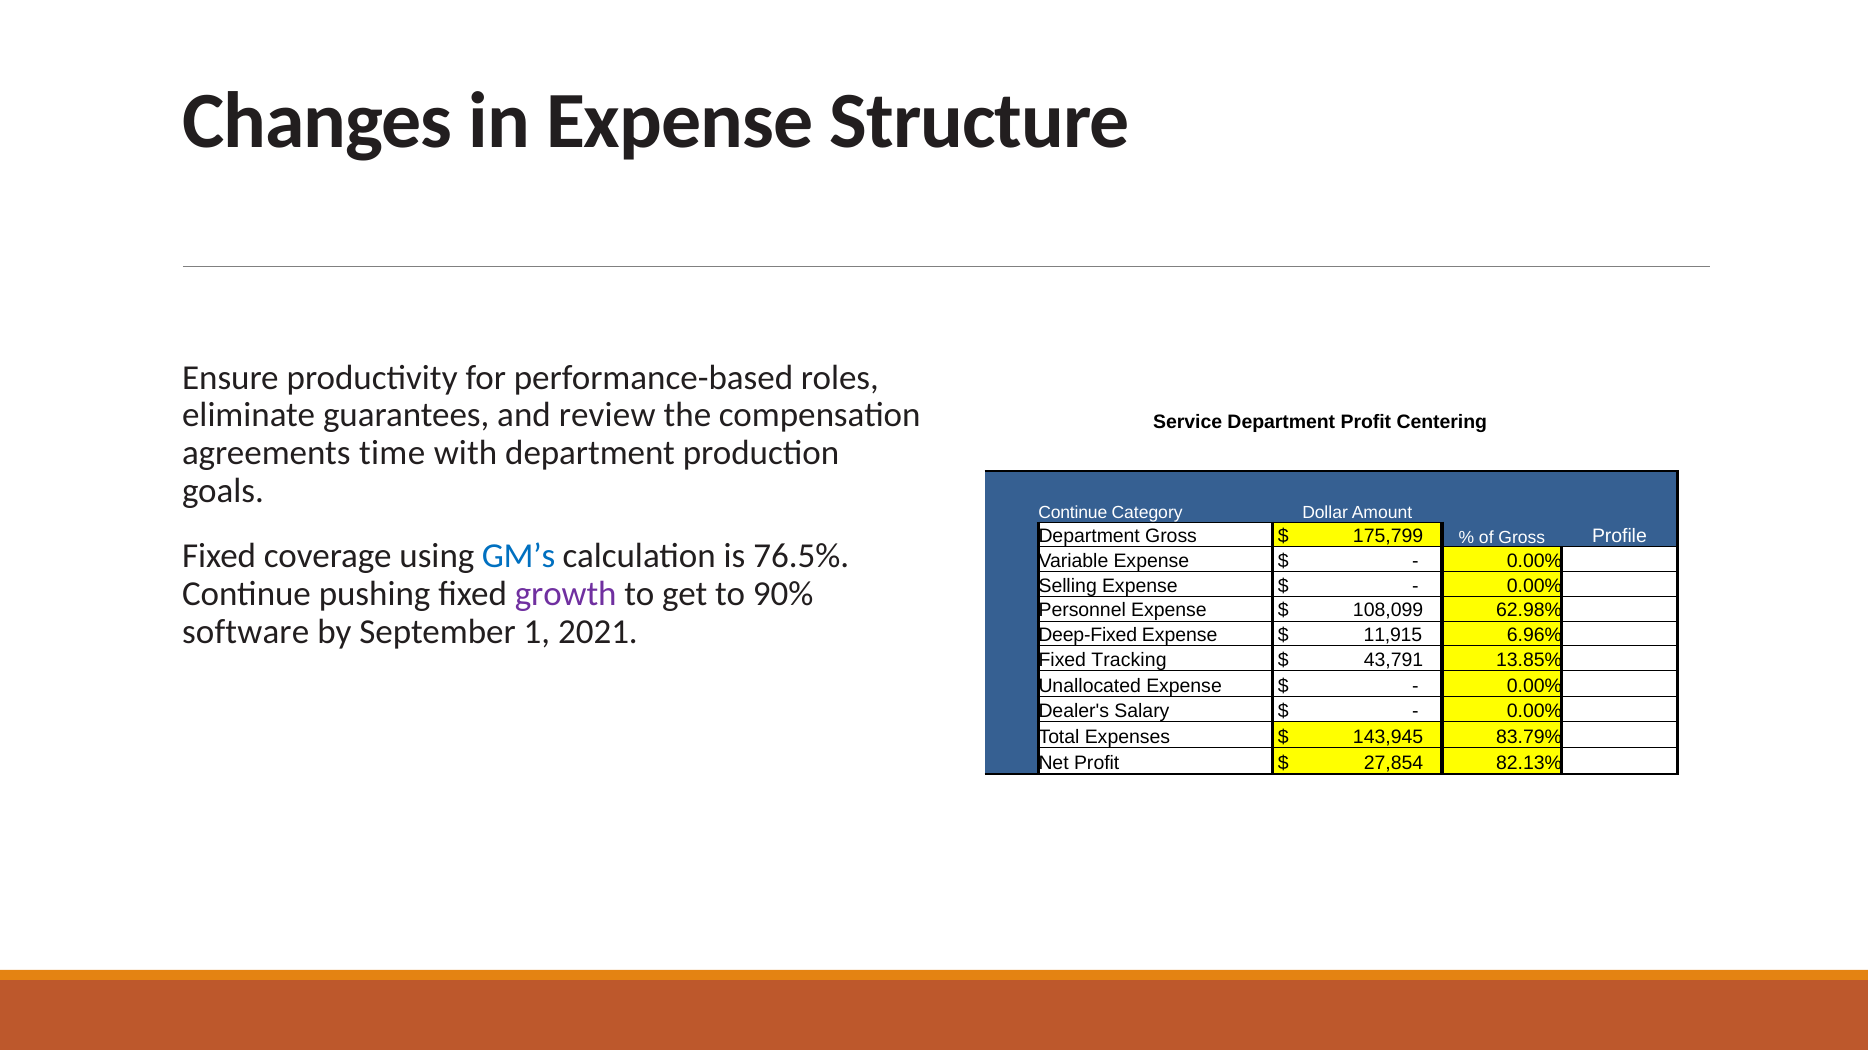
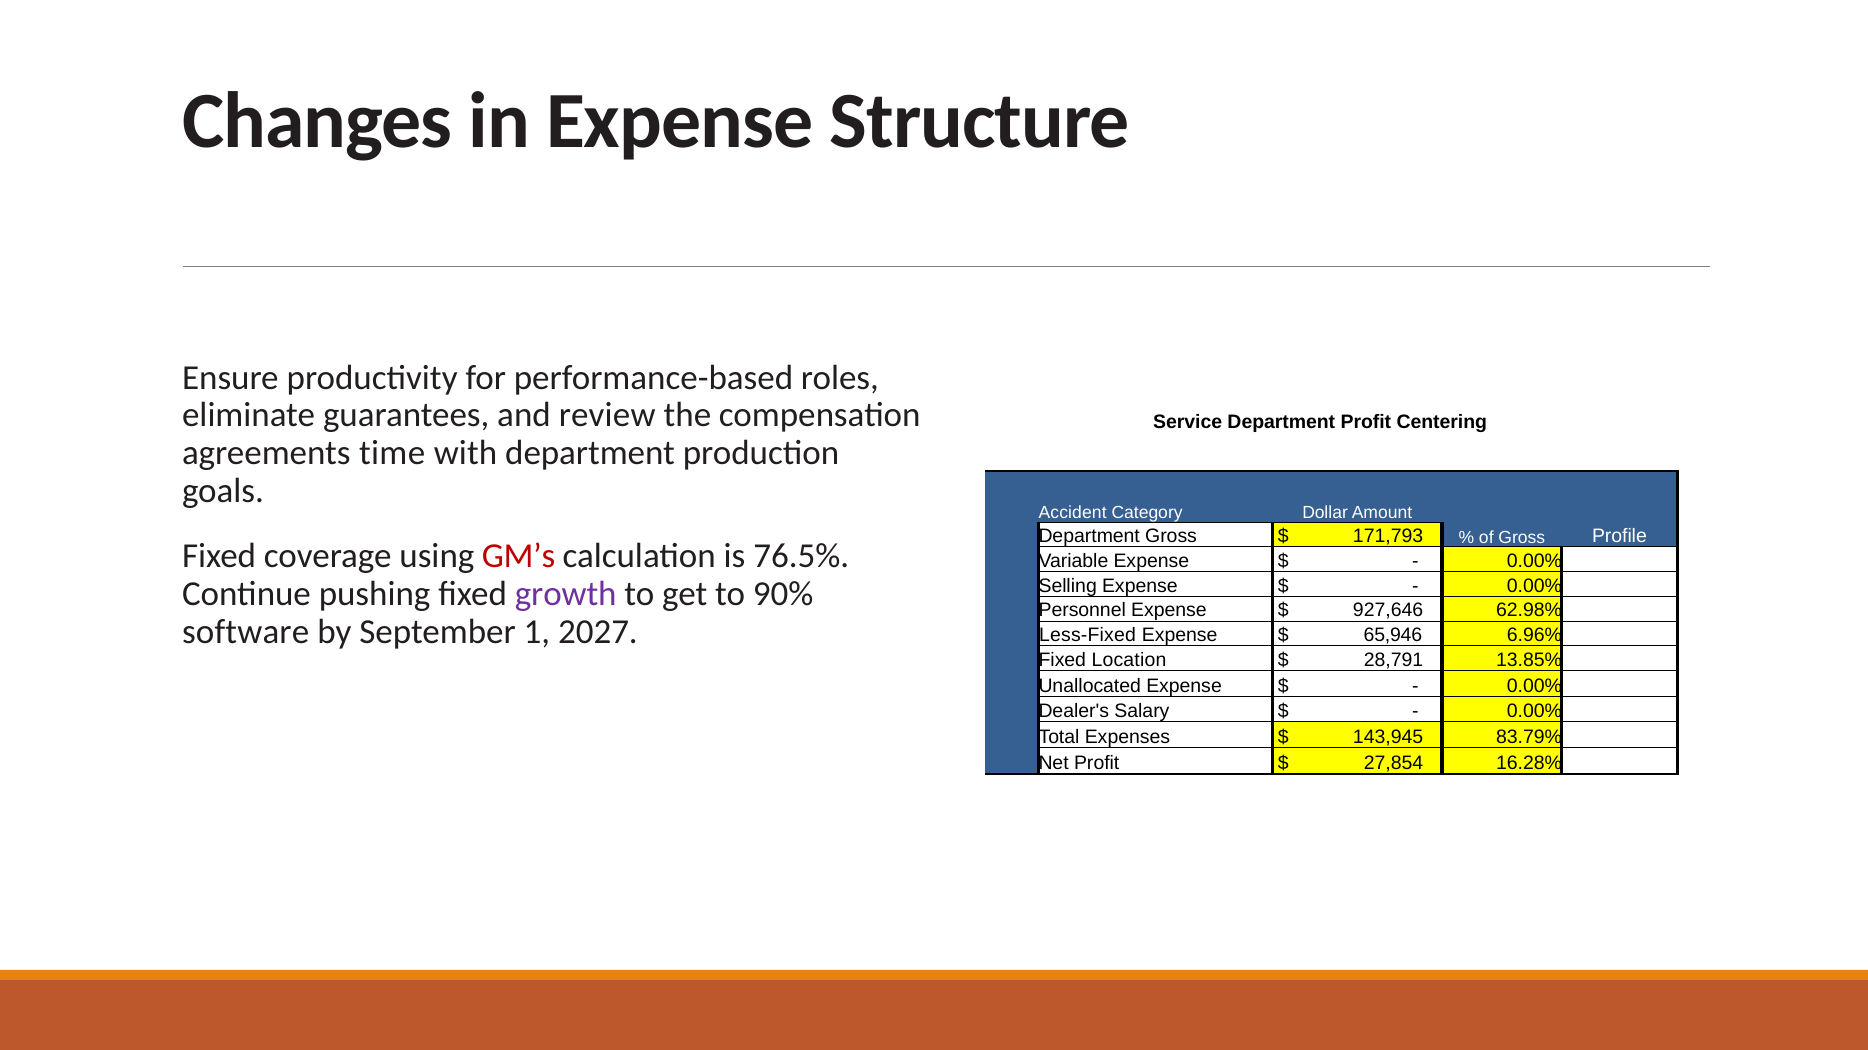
Continue: Continue -> Accident (1073, 513)
175,799: 175,799 -> 171,793 (1388, 537)
GM’s colour: blue -> red (519, 556)
108,099: 108,099 -> 927,646 (1388, 611)
2021: 2021 -> 2027 (598, 632)
Deep-Fixed: Deep-Fixed -> Less-Fixed (1088, 636)
11,915: 11,915 -> 65,946 (1393, 636)
Tracking: Tracking -> Location (1129, 660)
43,791: 43,791 -> 28,791 (1394, 660)
82.13%: 82.13% -> 16.28% (1529, 764)
